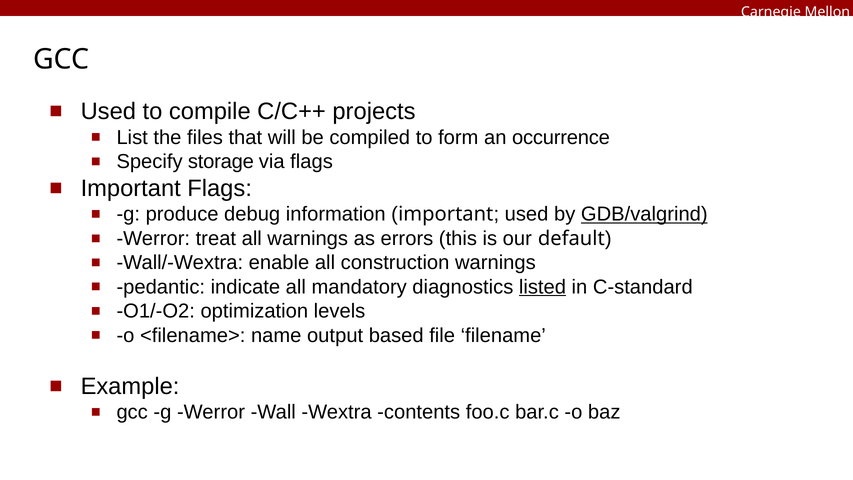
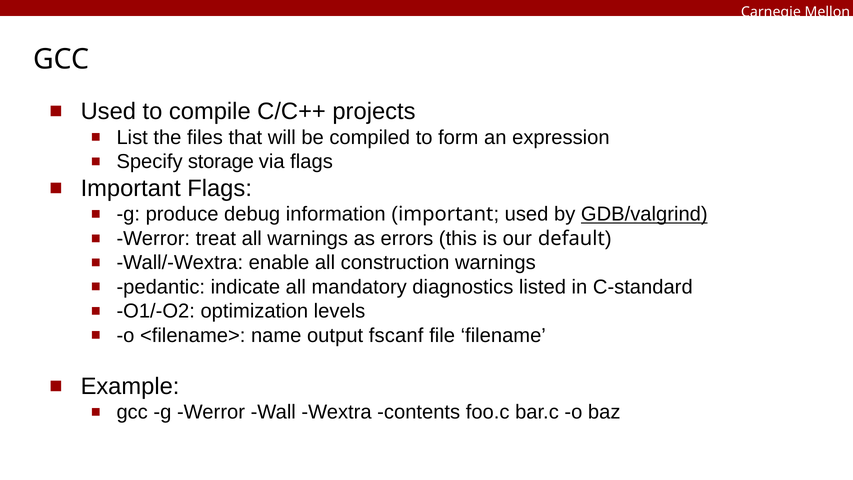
occurrence: occurrence -> expression (561, 137)
listed underline: present -> none (542, 287)
based: based -> fscanf (396, 335)
